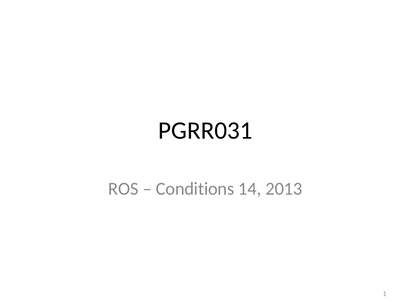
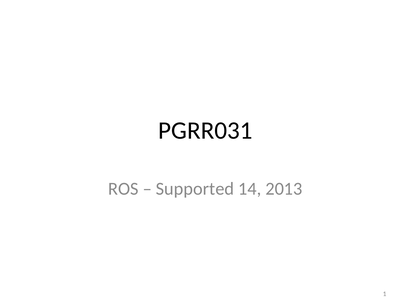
Conditions: Conditions -> Supported (195, 189)
